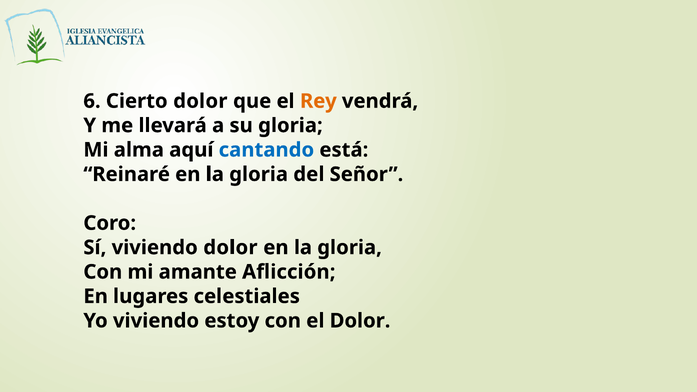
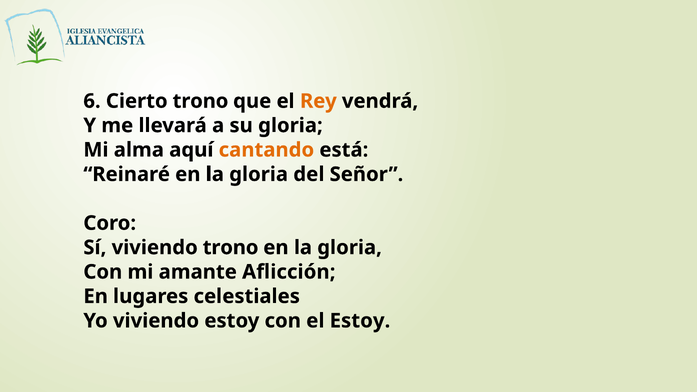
Cierto dolor: dolor -> trono (201, 101)
cantando colour: blue -> orange (266, 150)
viviendo dolor: dolor -> trono (231, 248)
el Dolor: Dolor -> Estoy (360, 321)
